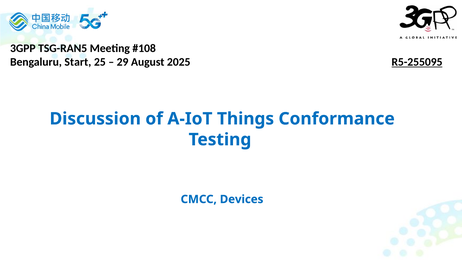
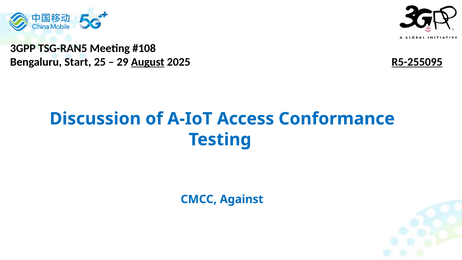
August underline: none -> present (148, 62)
Things: Things -> Access (246, 119)
Devices: Devices -> Against (242, 199)
